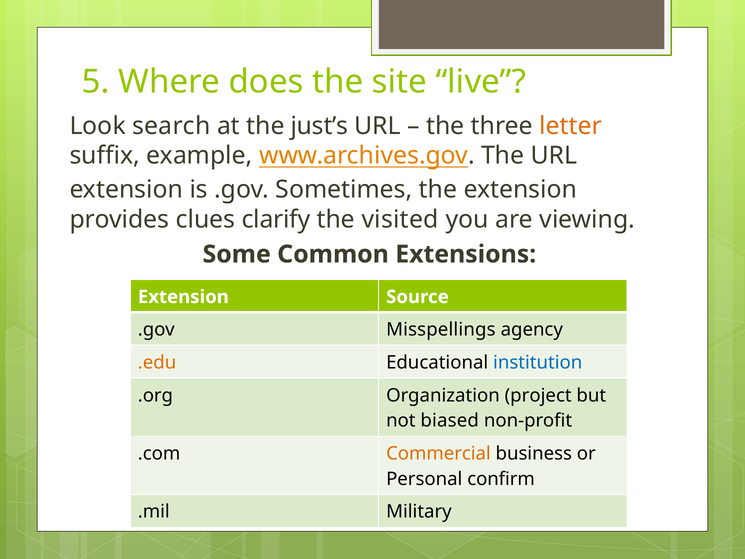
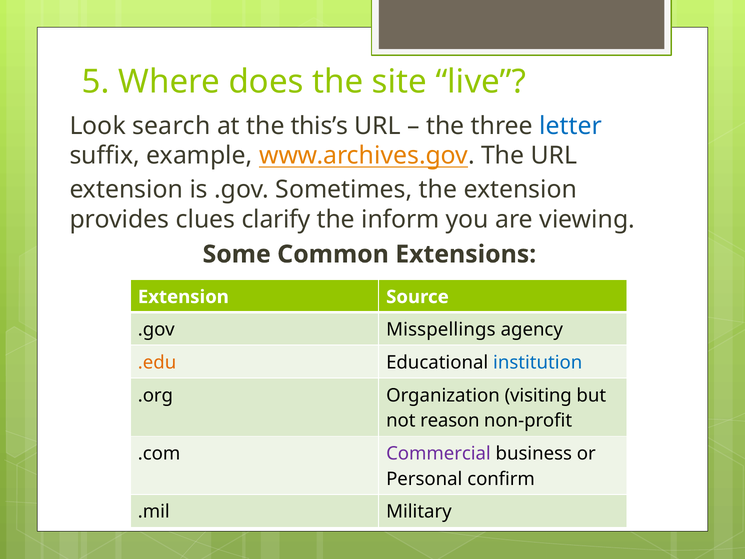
just’s: just’s -> this’s (319, 126)
letter colour: orange -> blue (571, 126)
visited: visited -> inform (400, 219)
project: project -> visiting (538, 395)
biased: biased -> reason (450, 421)
Commercial colour: orange -> purple (438, 453)
